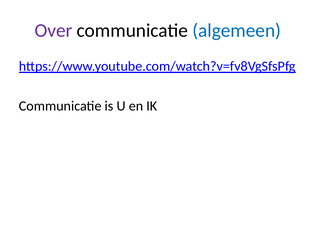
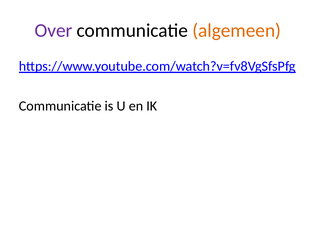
algemeen colour: blue -> orange (237, 31)
